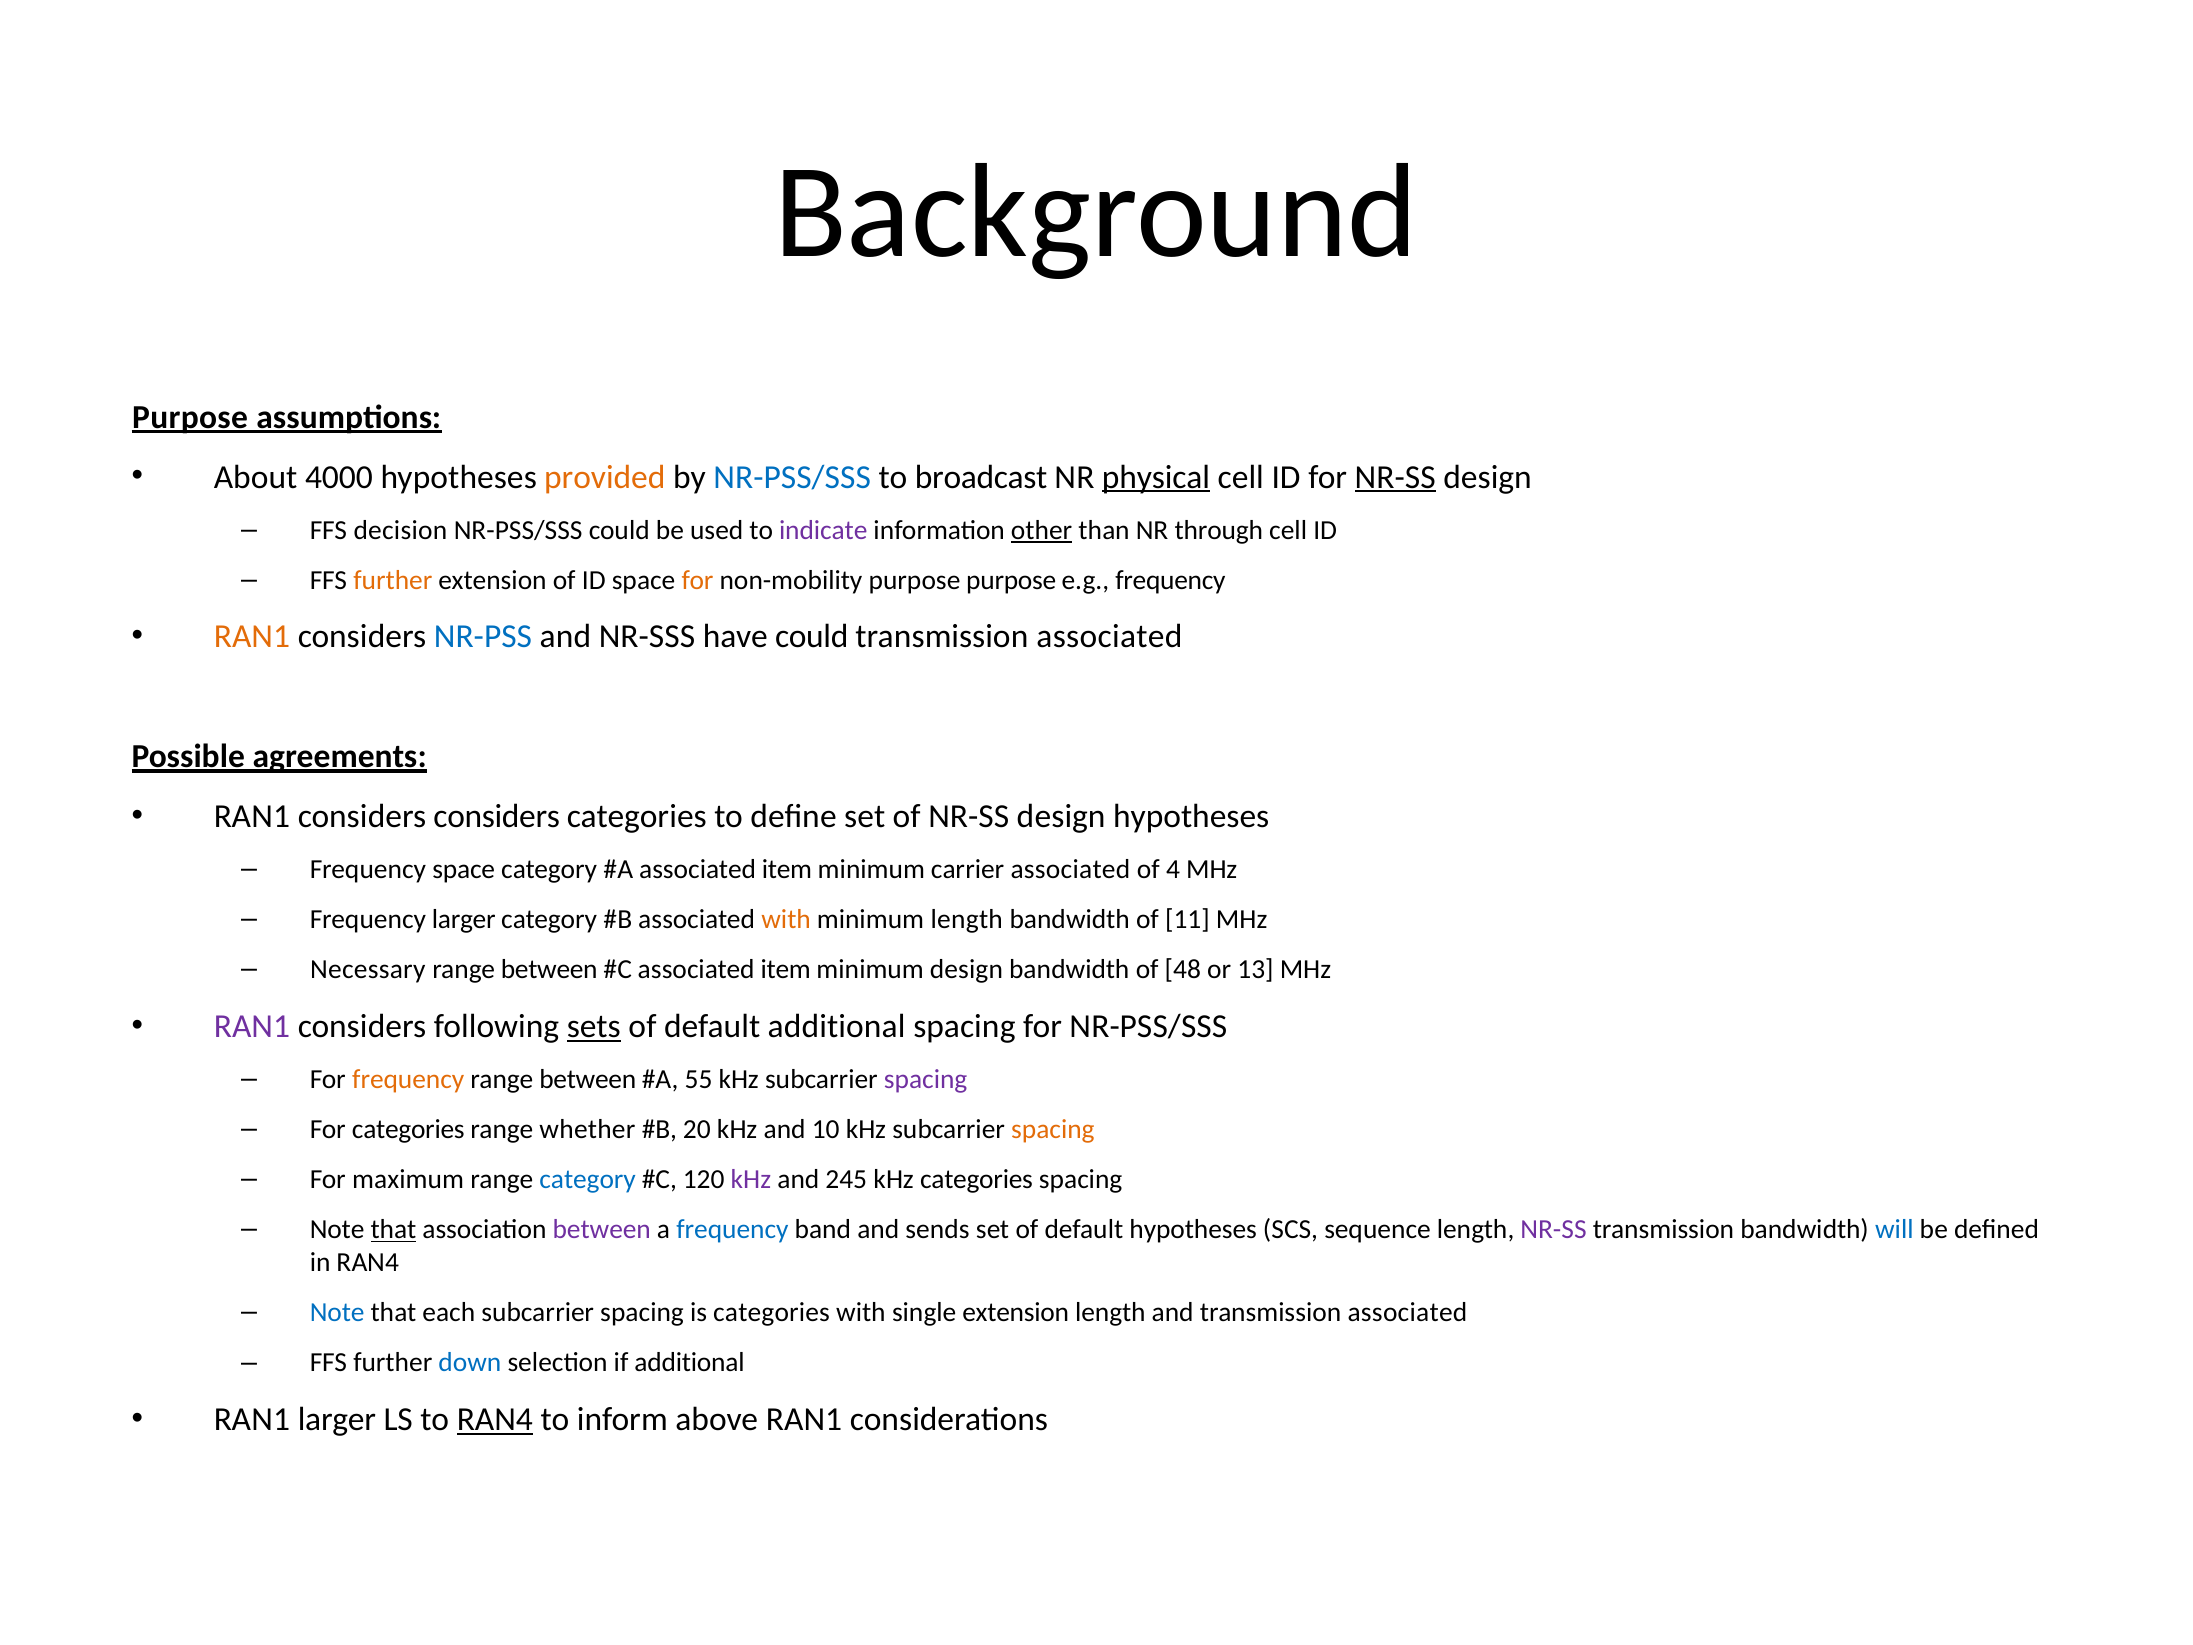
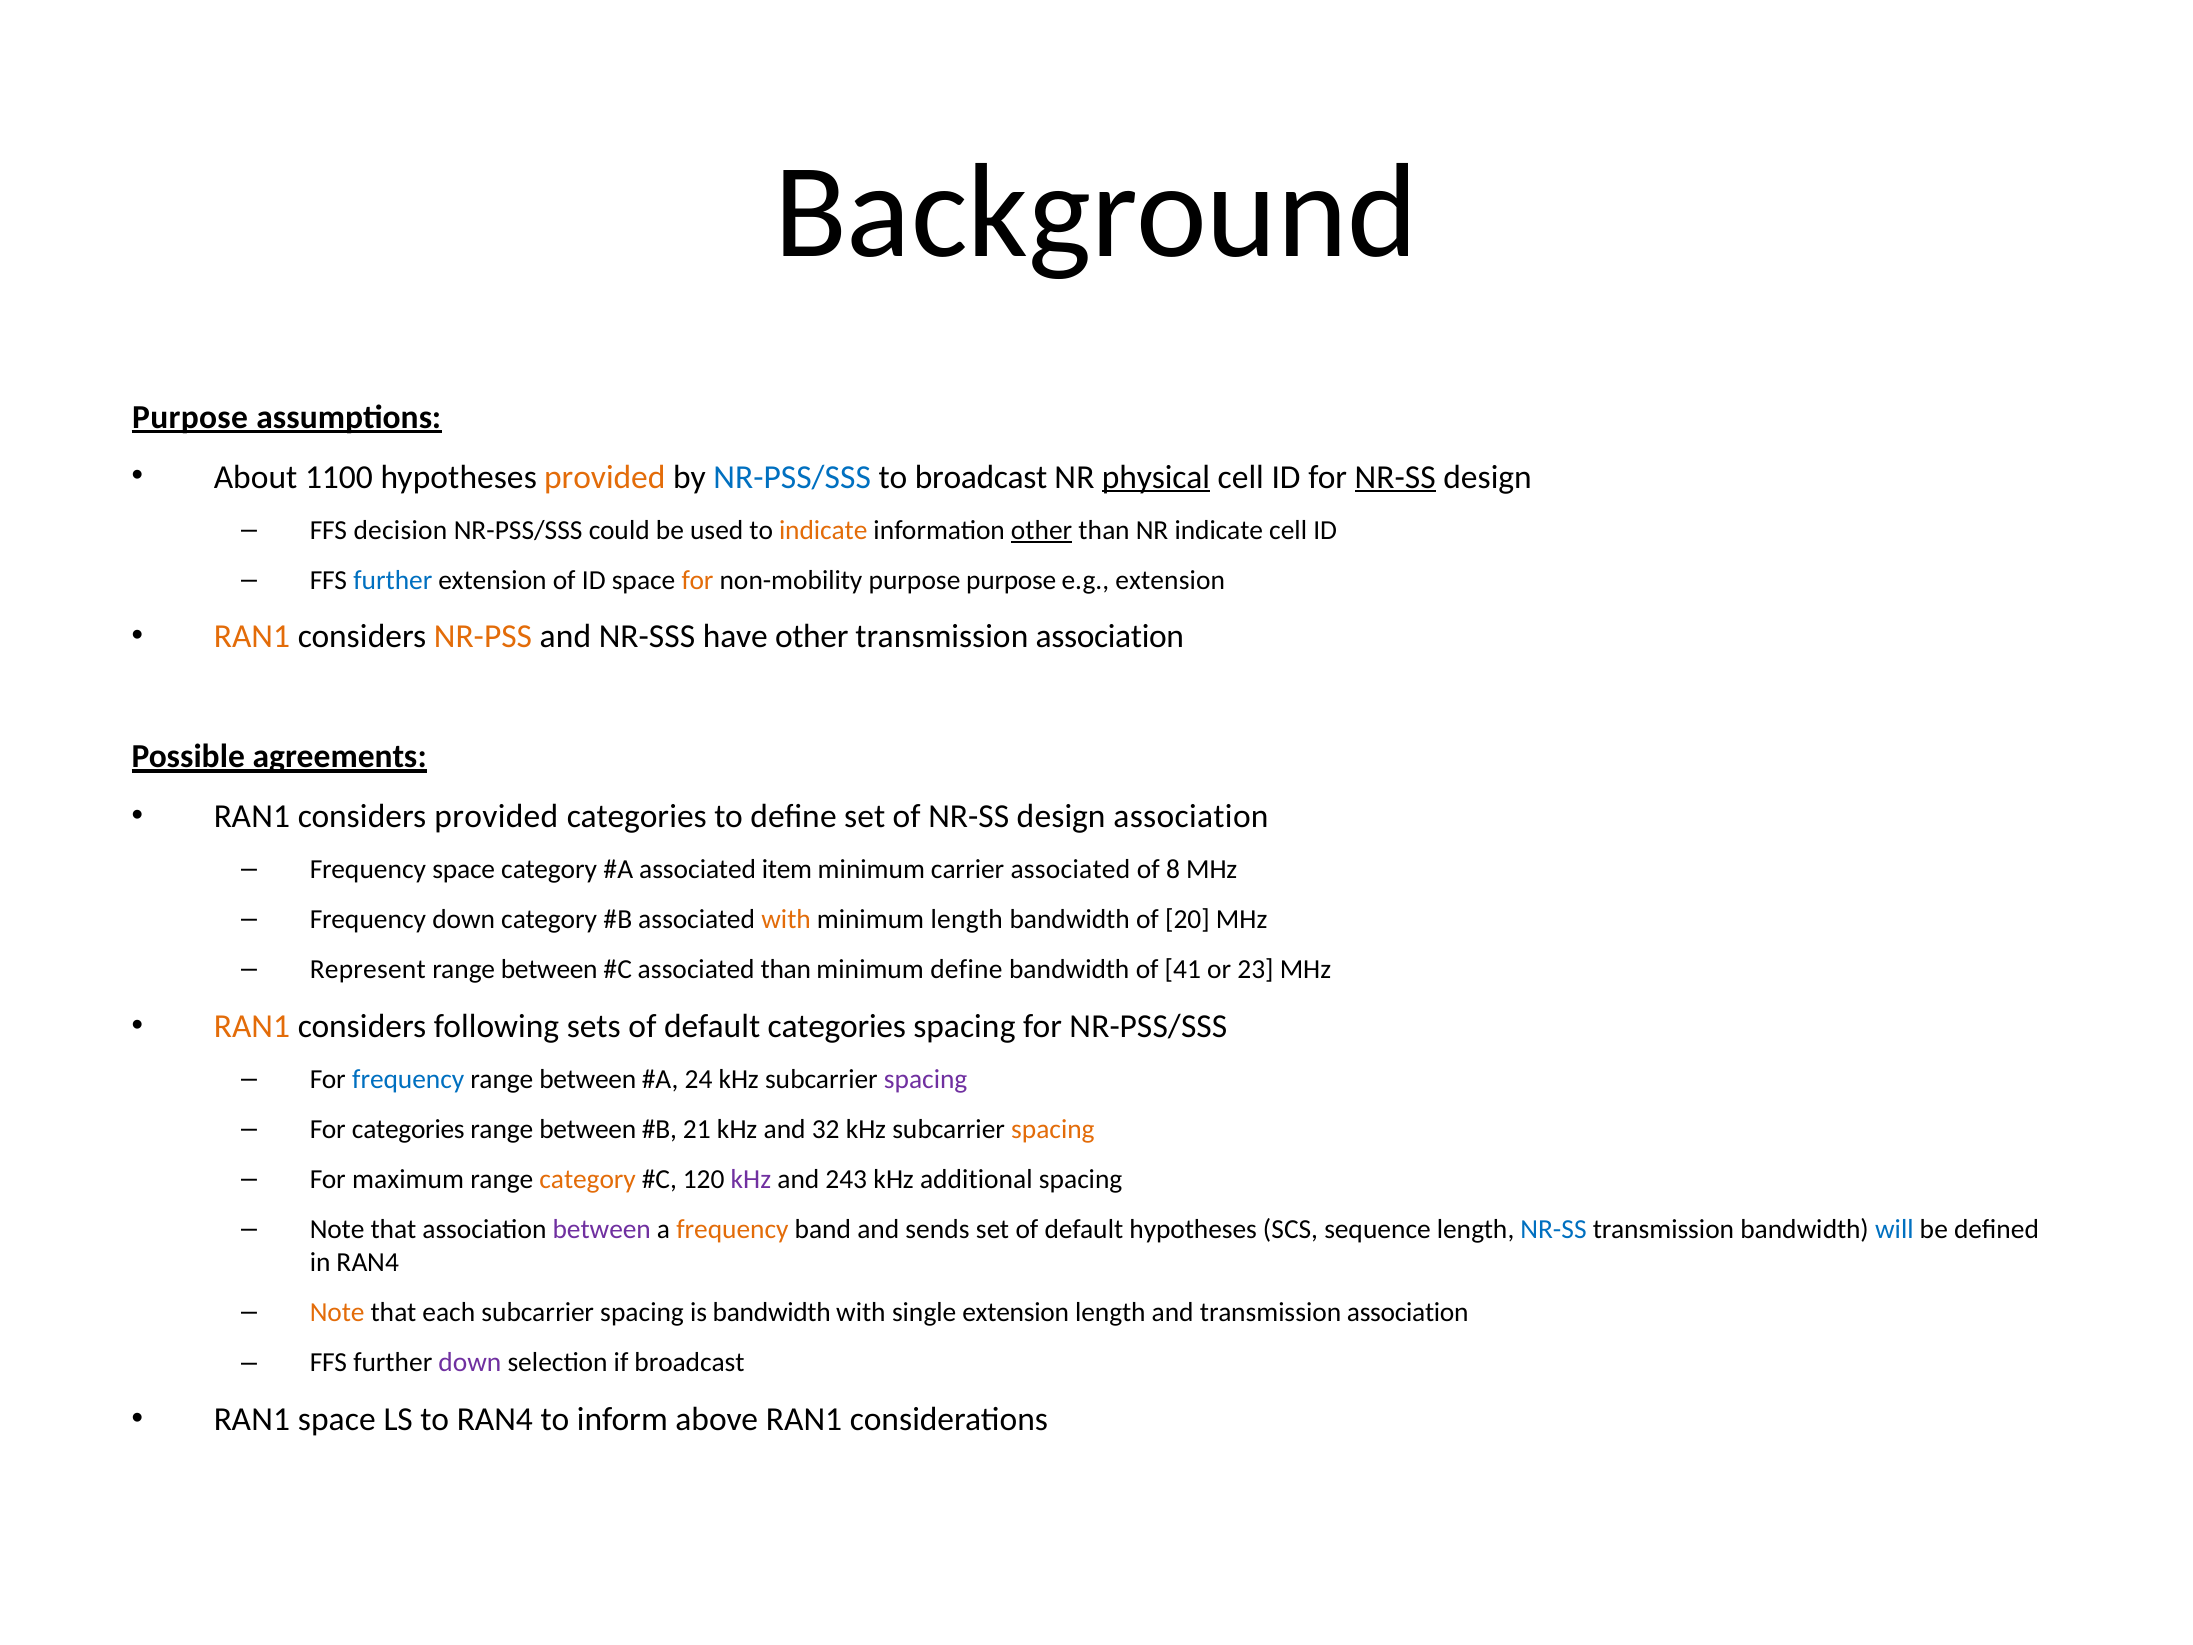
4000: 4000 -> 1100 (339, 477)
indicate colour: purple -> orange (823, 530)
NR through: through -> indicate (1219, 530)
further colour: orange -> blue (393, 580)
e.g frequency: frequency -> extension (1170, 580)
NR-PSS colour: blue -> orange (483, 637)
have could: could -> other (812, 637)
associated: associated -> association (1110, 637)
considers considers: considers -> provided (496, 816)
design hypotheses: hypotheses -> association (1191, 816)
4: 4 -> 8 (1173, 869)
Frequency larger: larger -> down (464, 919)
11: 11 -> 20 (1187, 919)
Necessary: Necessary -> Represent (368, 970)
item: item -> than (786, 970)
minimum design: design -> define (966, 970)
48: 48 -> 41 (1183, 970)
13: 13 -> 23 (1255, 970)
RAN1 colour: purple -> orange (252, 1026)
sets underline: present -> none (594, 1026)
default additional: additional -> categories (837, 1026)
frequency colour: orange -> blue (408, 1079)
55: 55 -> 24 (699, 1079)
whether: whether -> between (588, 1129)
20: 20 -> 21 (697, 1129)
10: 10 -> 32 (826, 1129)
category colour: blue -> orange (588, 1179)
245: 245 -> 243 (846, 1179)
kHz categories: categories -> additional (976, 1179)
that underline: present -> none (393, 1230)
frequency colour: blue -> orange (732, 1230)
NR-SS colour: purple -> blue (1553, 1230)
Note colour: blue -> orange (337, 1313)
is categories: categories -> bandwidth (772, 1313)
and transmission associated: associated -> association (1408, 1313)
down colour: blue -> purple (470, 1363)
if additional: additional -> broadcast (689, 1363)
RAN1 larger: larger -> space (337, 1419)
RAN4 underline: present -> none (495, 1419)
